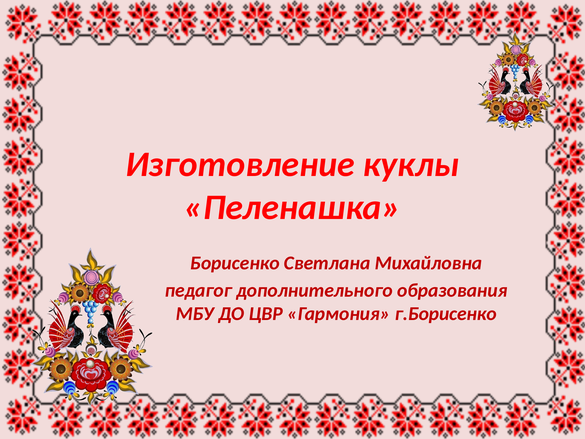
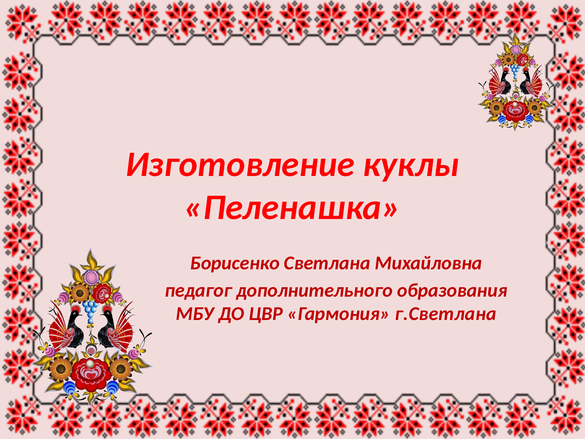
г.Борисенко: г.Борисенко -> г.Светлана (446, 314)
